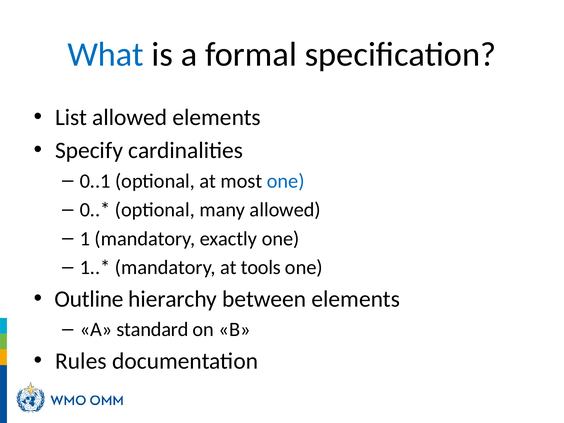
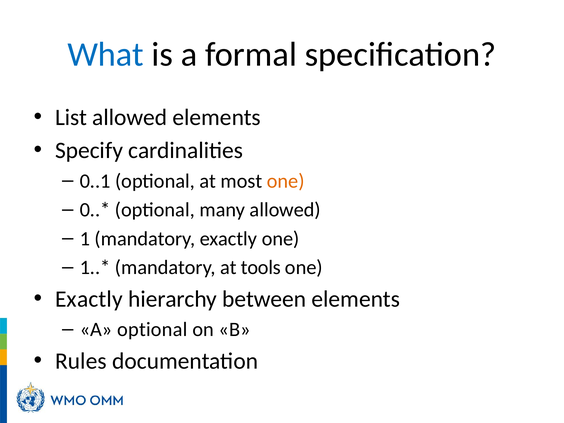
one colour: blue -> orange (286, 181)
Outline: Outline -> Exactly (89, 299)
A standard: standard -> optional (152, 329)
